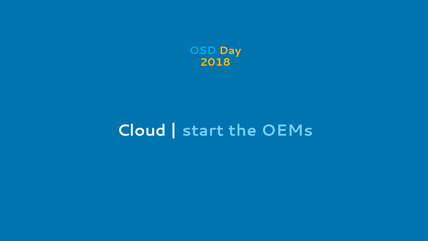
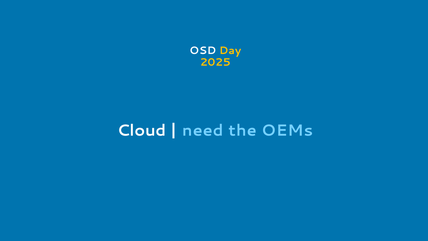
OSD colour: light blue -> white (203, 51)
2018: 2018 -> 2025 (215, 62)
start: start -> need (203, 130)
